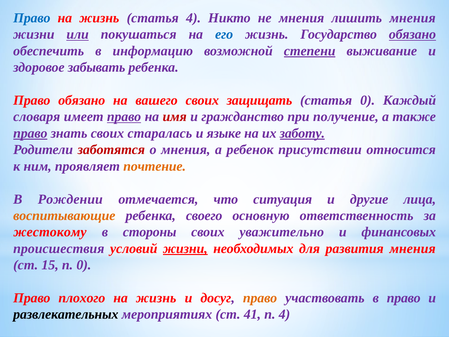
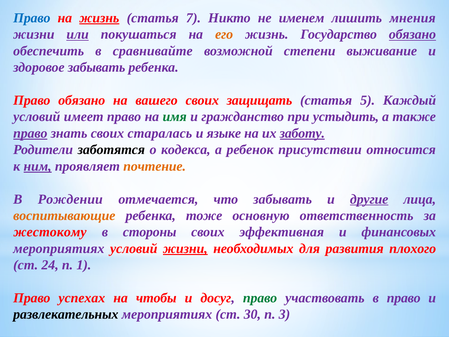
жизнь underline: none -> present (99, 18)
статья 4: 4 -> 7 (193, 18)
не мнения: мнения -> именем (302, 18)
его colour: blue -> orange (224, 34)
информацию: информацию -> сравнивайте (153, 51)
степени underline: present -> none (310, 51)
статья 0: 0 -> 5 (368, 100)
словаря: словаря -> условий (37, 117)
право underline: present -> none (124, 117)
имя colour: red -> green (175, 117)
получение: получение -> устыдить (346, 117)
заботятся colour: red -> black (111, 150)
о мнения: мнения -> кодекса (186, 150)
ним underline: none -> present (38, 166)
что ситуация: ситуация -> забывать (283, 199)
другие underline: none -> present (369, 199)
своего: своего -> тоже (204, 215)
уважительно: уважительно -> эффективная (282, 232)
происшествия: происшествия -> мероприятиях (59, 248)
развития мнения: мнения -> плохого (413, 248)
15: 15 -> 24 (50, 265)
п 0: 0 -> 1 (84, 265)
плохого: плохого -> успехах (82, 298)
жизнь: жизнь -> чтобы (156, 298)
право colour: orange -> green (260, 298)
41: 41 -> 30 (252, 314)
п 4: 4 -> 3 (284, 314)
